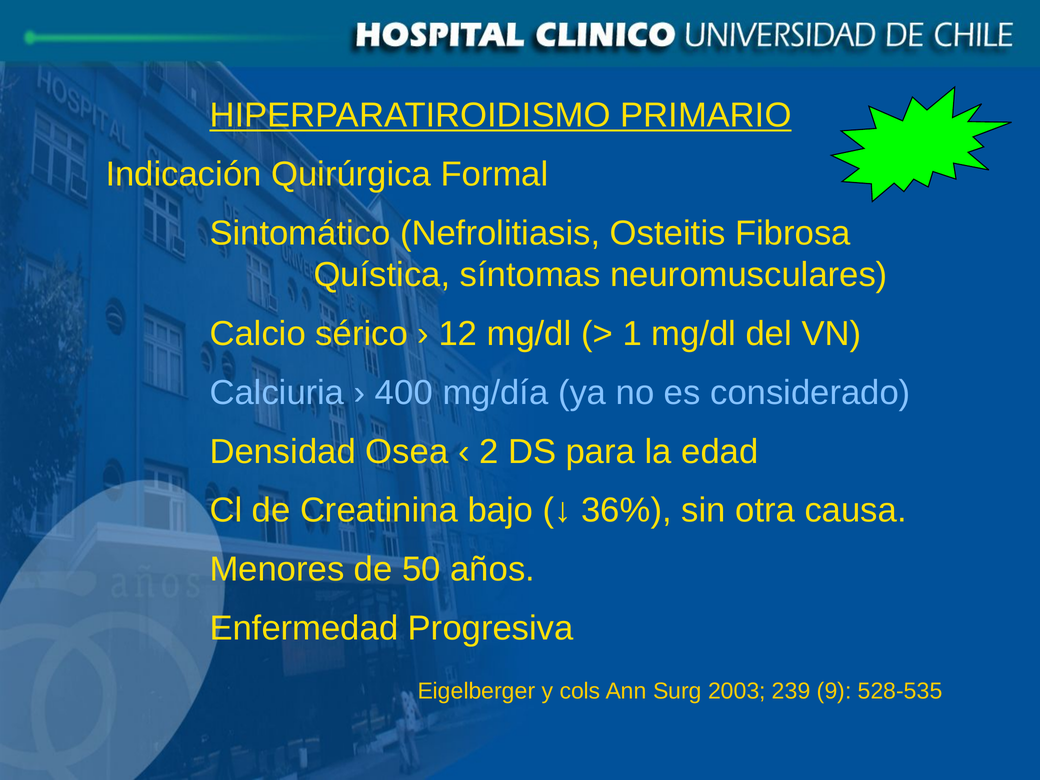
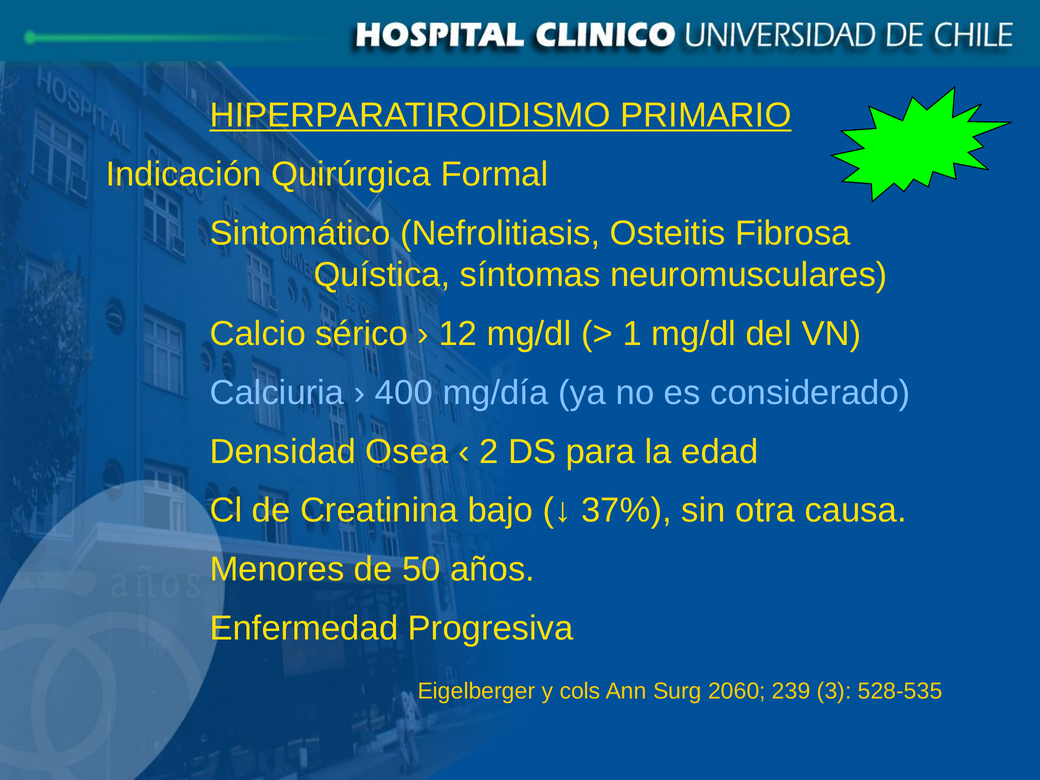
36%: 36% -> 37% (626, 510)
2003: 2003 -> 2060 (737, 691)
9: 9 -> 3 (834, 691)
